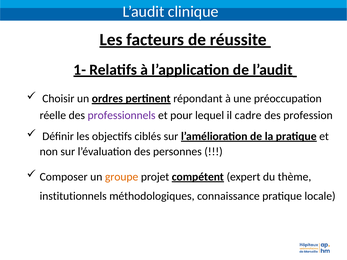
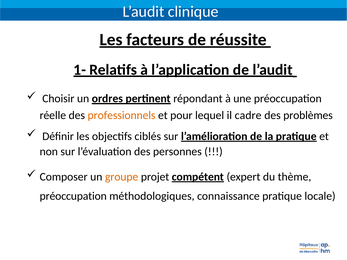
professionnels colour: purple -> orange (122, 115)
profession: profession -> problèmes (308, 115)
institutionnels: institutionnels -> préoccupation (73, 196)
